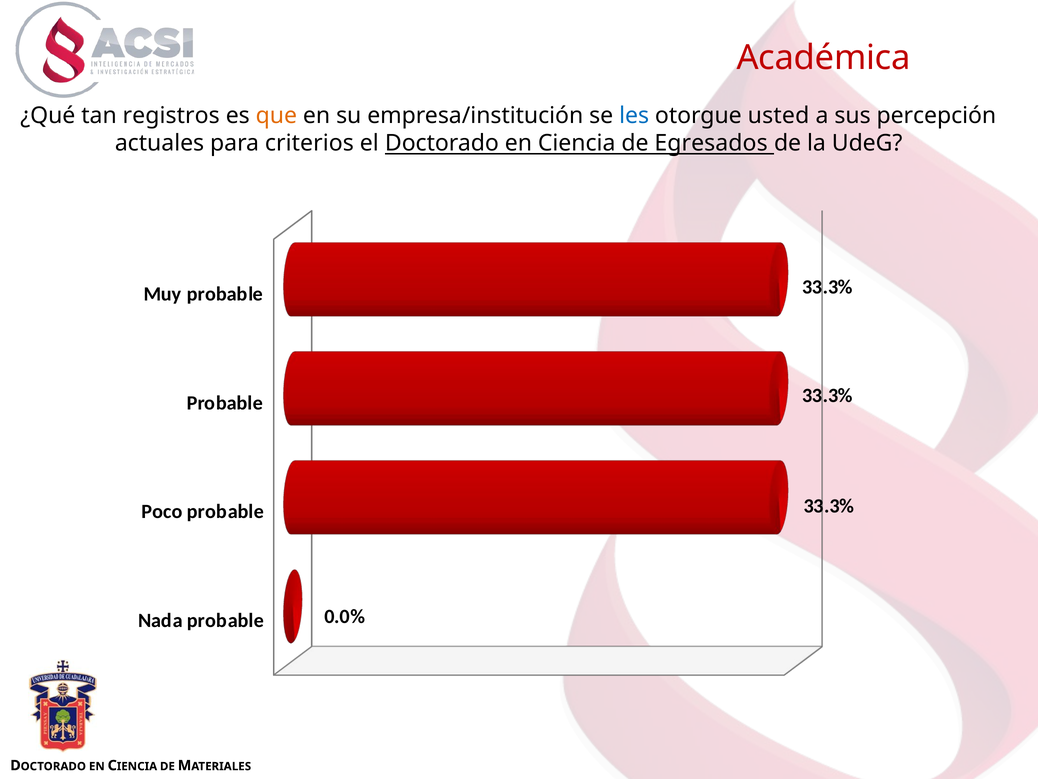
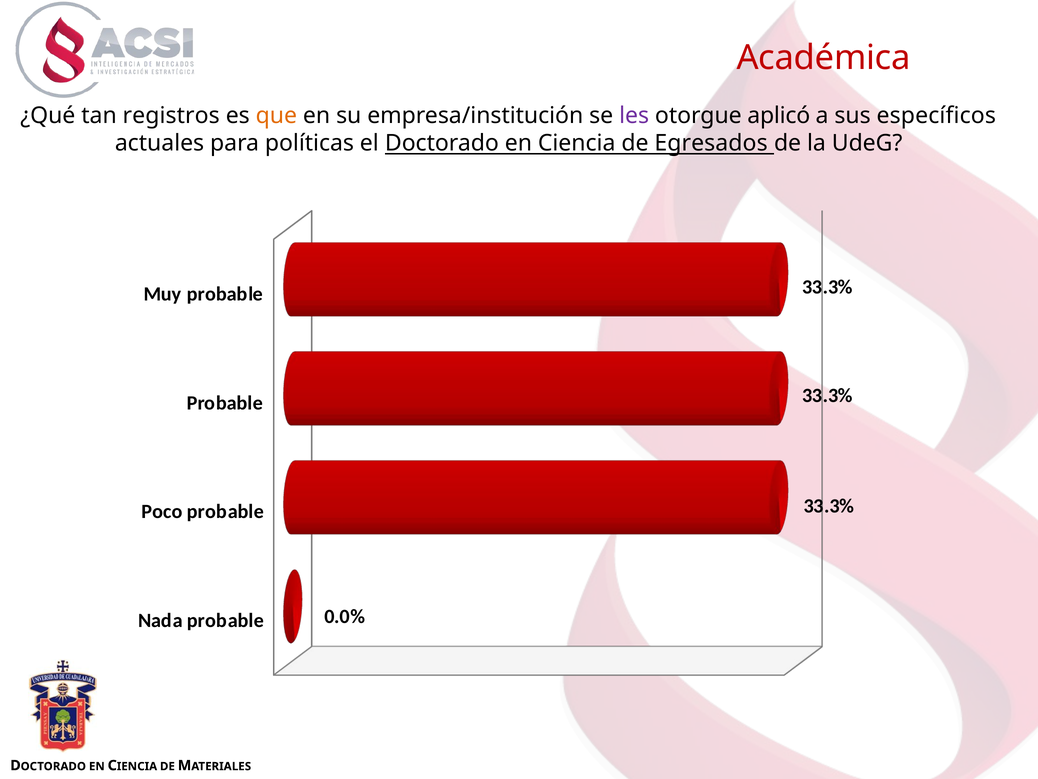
les colour: blue -> purple (634, 115)
usted: usted -> aplicó (779, 115)
percepción: percepción -> específicos (936, 115)
criterios: criterios -> políticas (309, 143)
